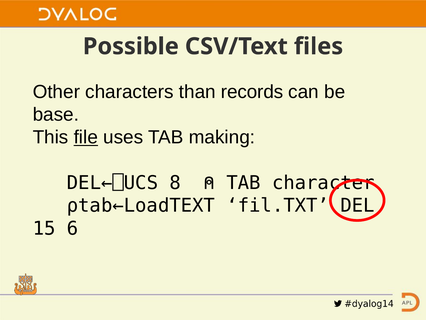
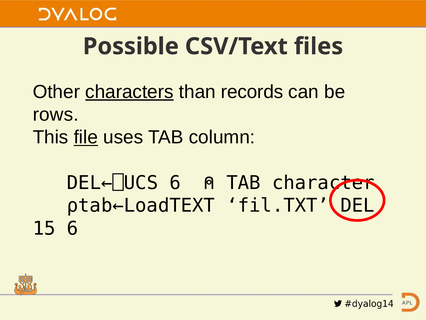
characters underline: none -> present (129, 92)
base: base -> rows (56, 114)
making: making -> column (222, 137)
DEL←⎕UCS 8: 8 -> 6 (175, 183)
